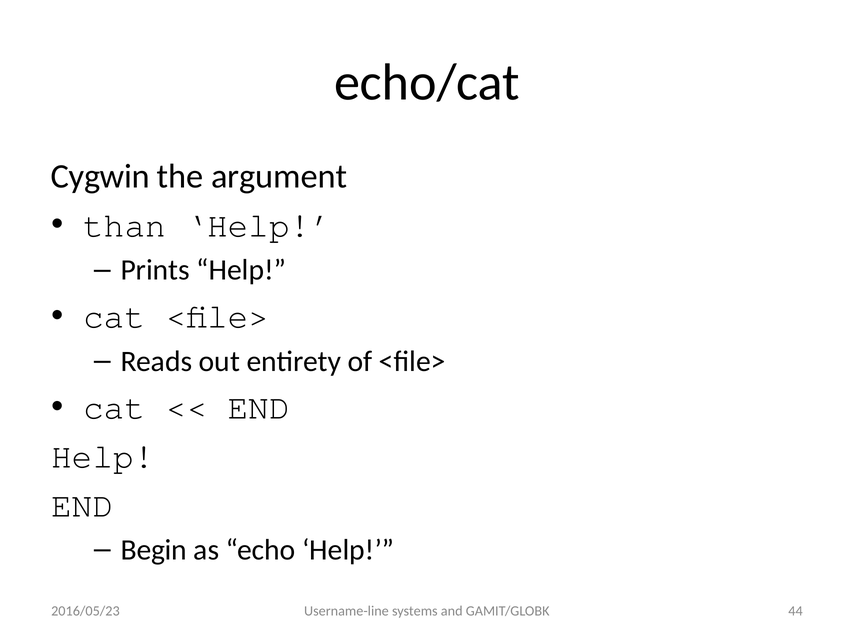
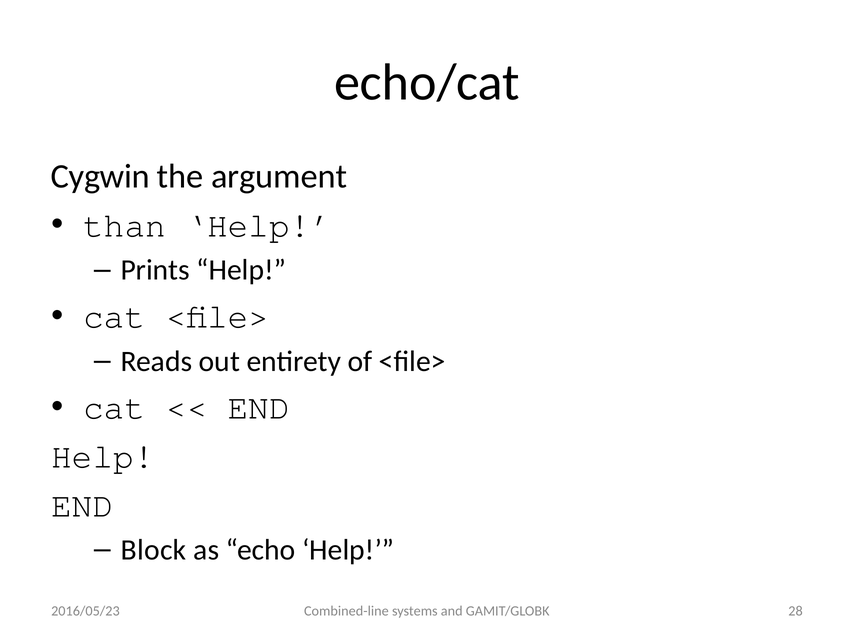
Begin: Begin -> Block (154, 550)
Username-line: Username-line -> Combined-line (346, 612)
44: 44 -> 28 (796, 612)
